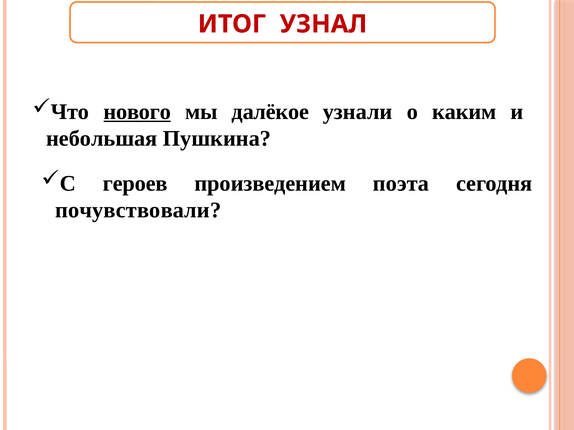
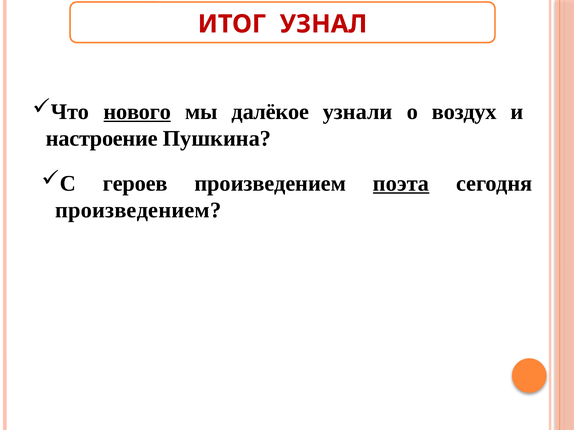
каким: каким -> воздух (464, 112)
небольшая: небольшая -> настроение (102, 139)
поэта underline: none -> present (401, 184)
почувствовали: почувствовали -> произведением (138, 210)
